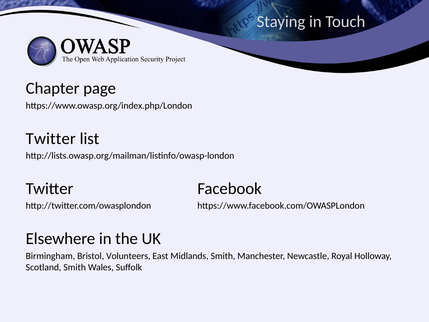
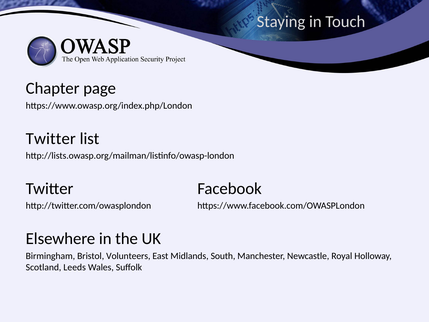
Midlands Smith: Smith -> South (223, 256)
Scotland Smith: Smith -> Leeds (75, 267)
